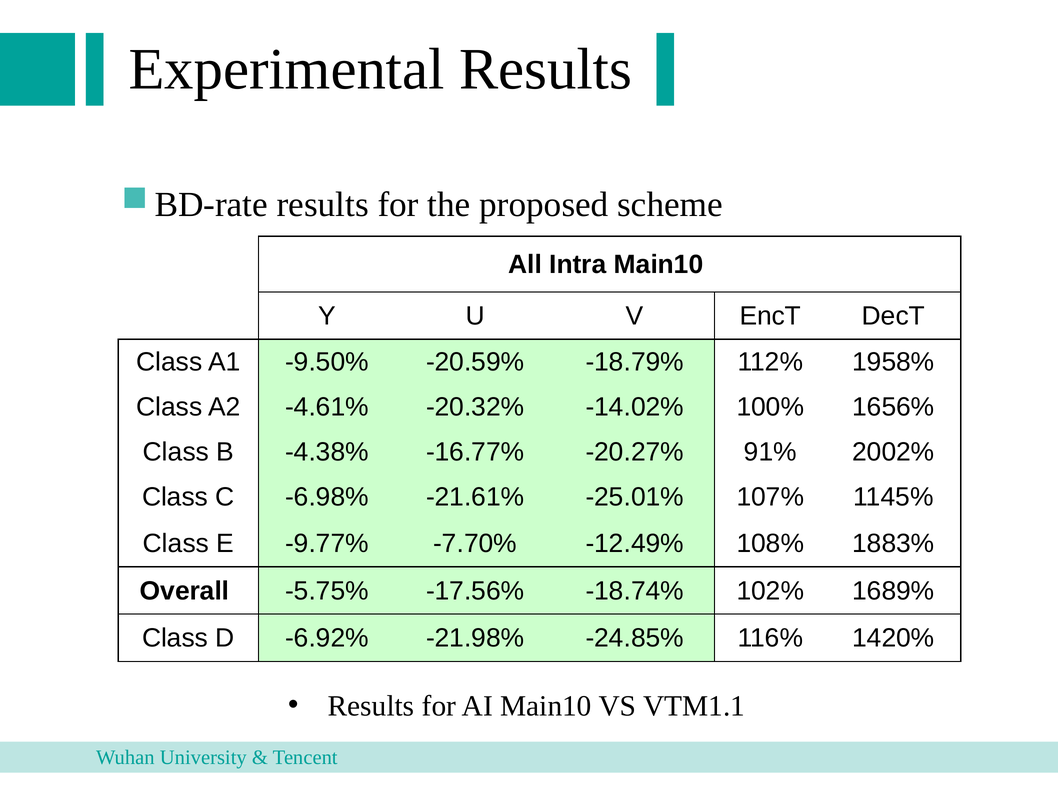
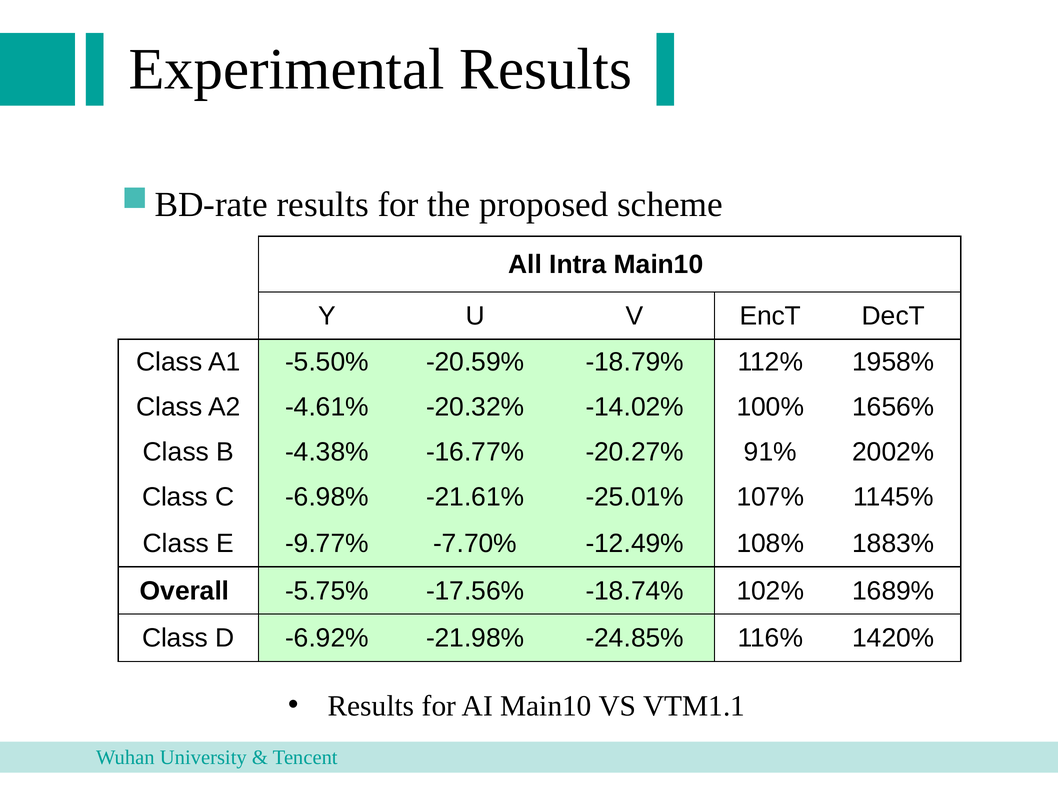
-9.50%: -9.50% -> -5.50% (327, 362)
